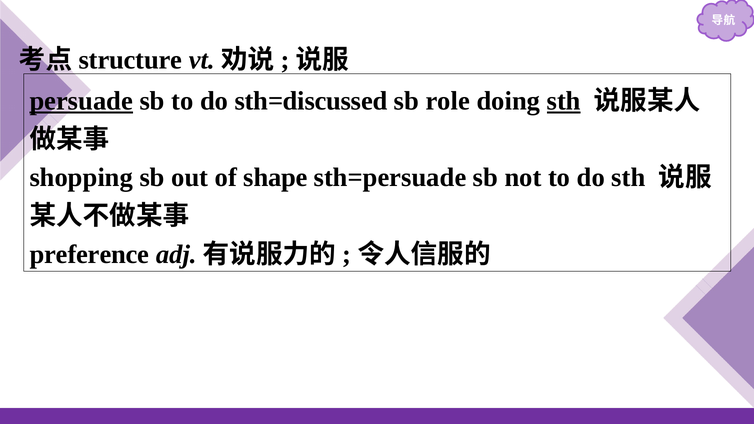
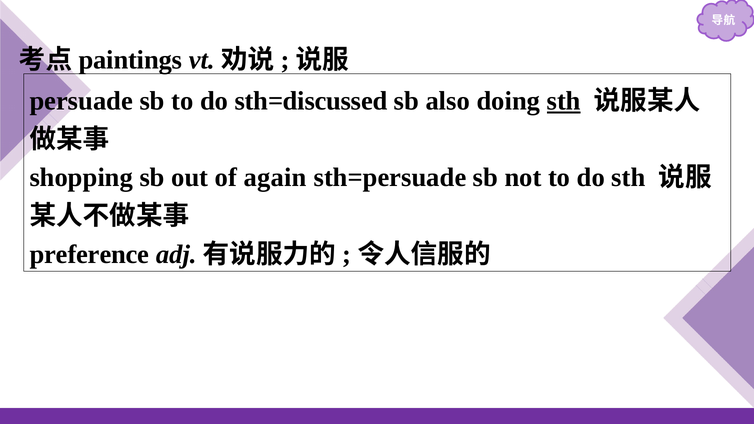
structure: structure -> paintings (130, 60)
persuade underline: present -> none (81, 101)
role: role -> also (448, 101)
shape: shape -> again (275, 178)
